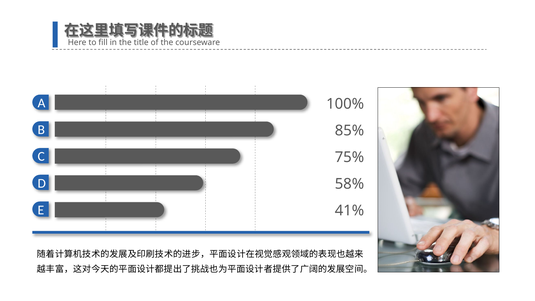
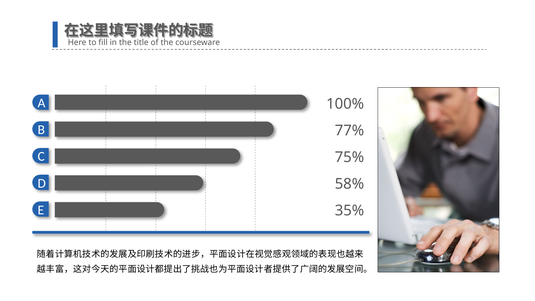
85%: 85% -> 77% (349, 131)
41%: 41% -> 35% (349, 211)
